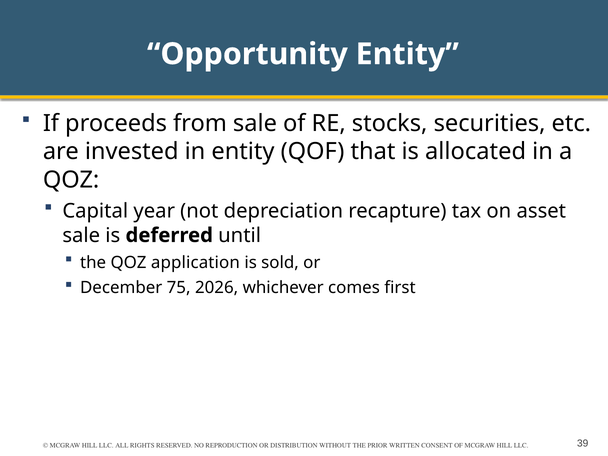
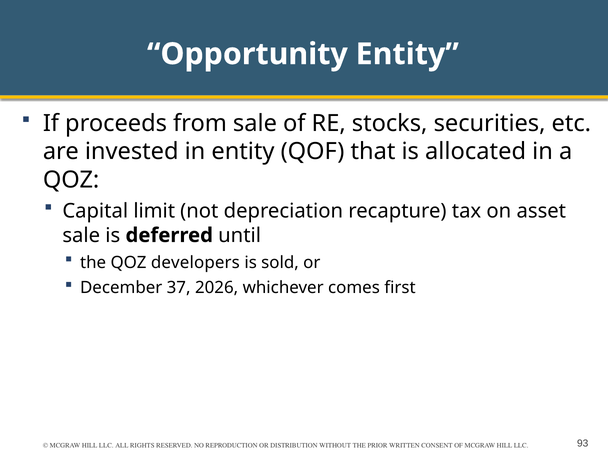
year: year -> limit (154, 211)
application: application -> developers (195, 262)
75: 75 -> 37 (179, 288)
39: 39 -> 93 (583, 444)
